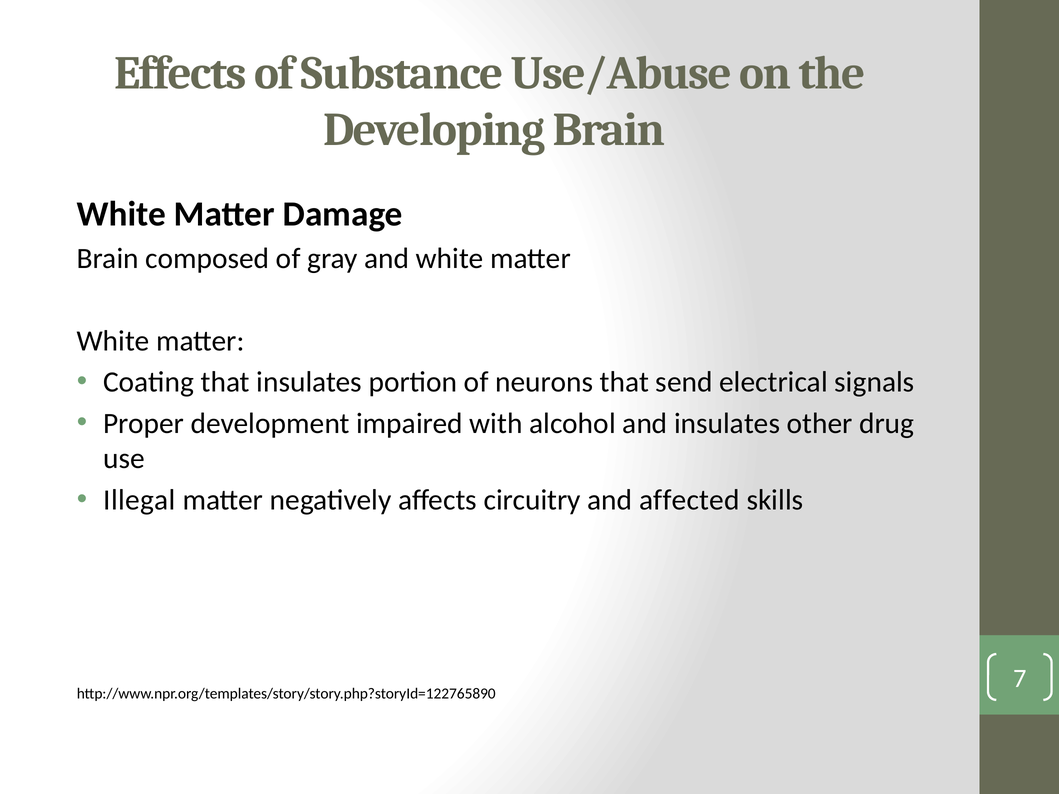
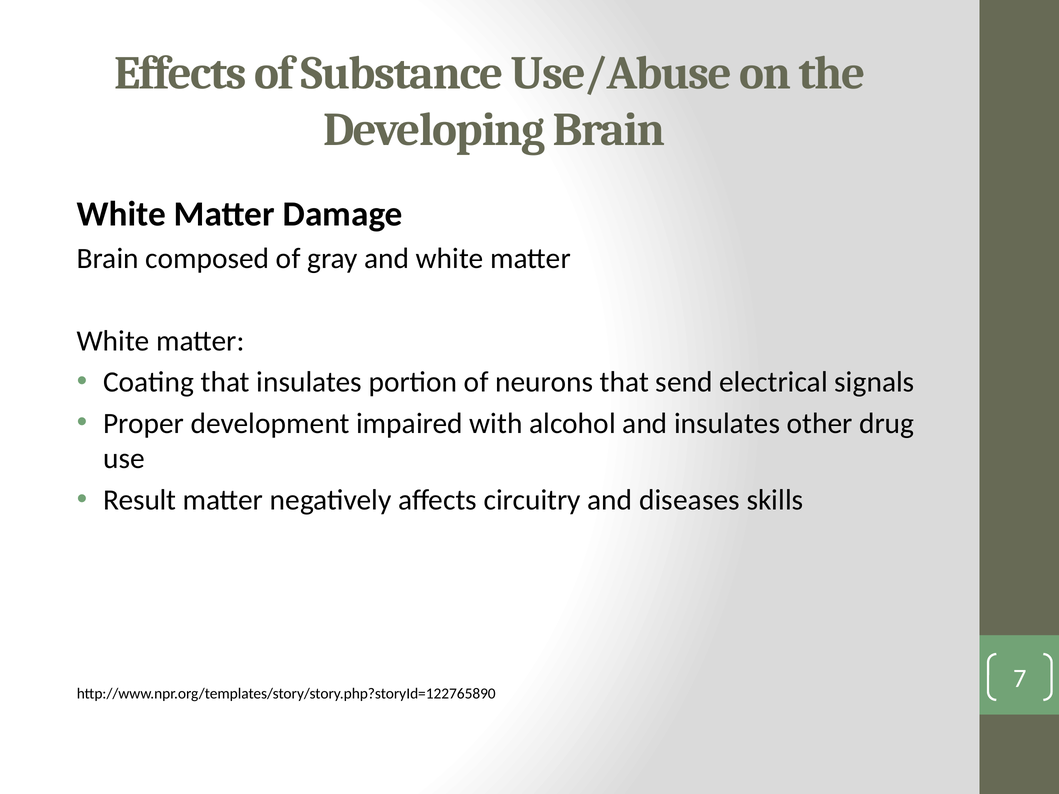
Illegal: Illegal -> Result (140, 500)
affected: affected -> diseases (689, 500)
